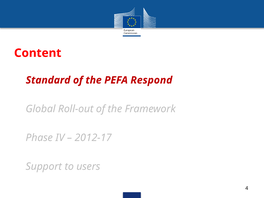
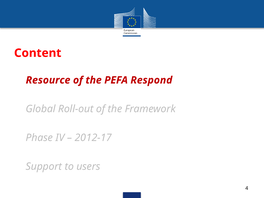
Standard: Standard -> Resource (48, 80)
